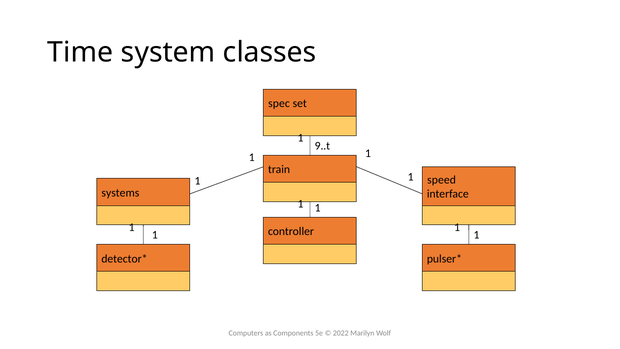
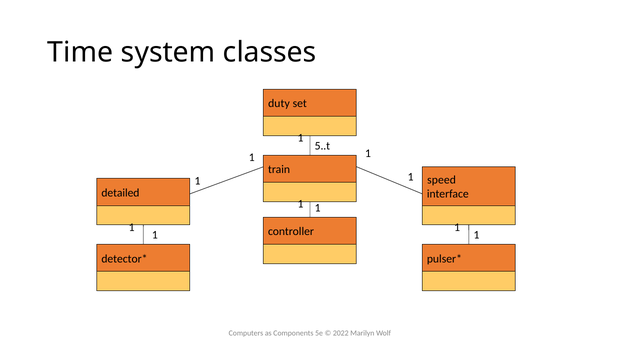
spec: spec -> duty (279, 103)
9..t: 9..t -> 5..t (322, 146)
systems: systems -> detailed (120, 193)
